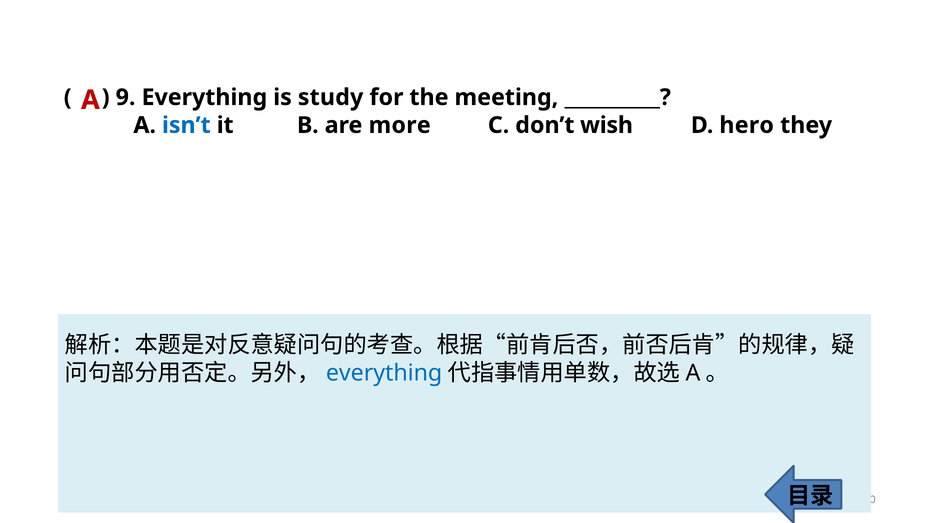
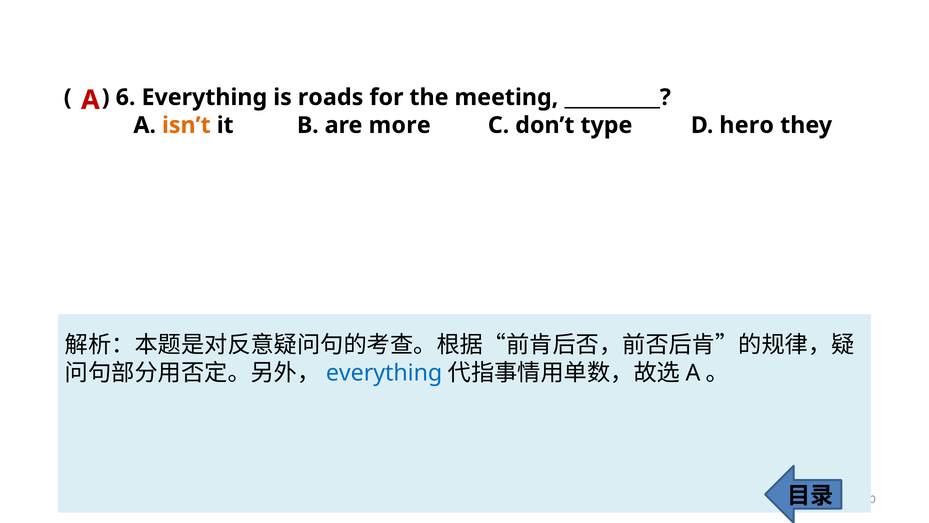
9: 9 -> 6 (126, 97)
study: study -> roads (331, 97)
isn’t colour: blue -> orange (186, 125)
wish: wish -> type (606, 125)
